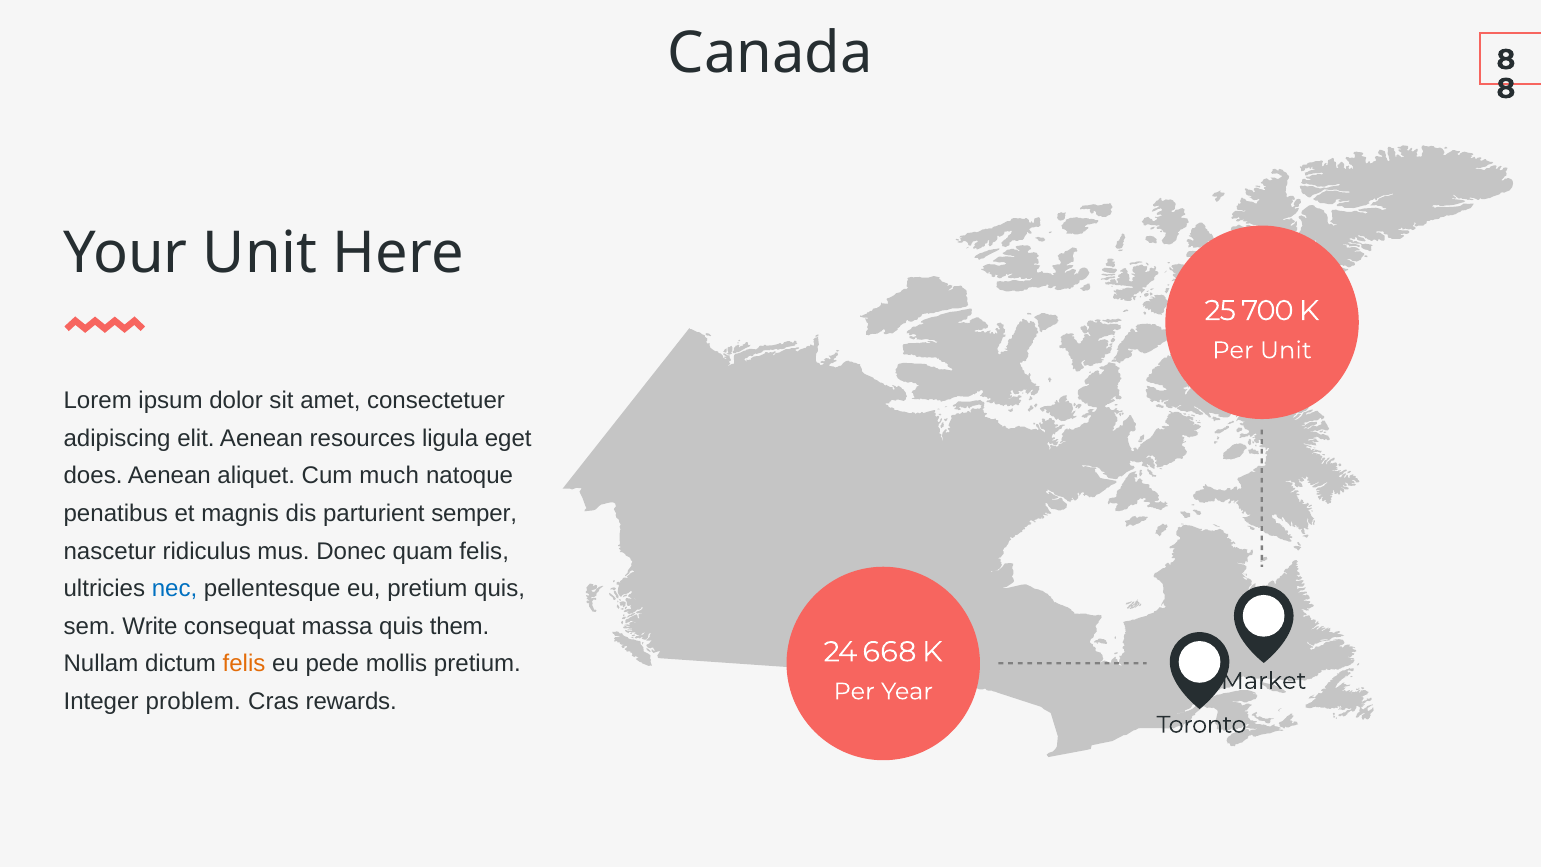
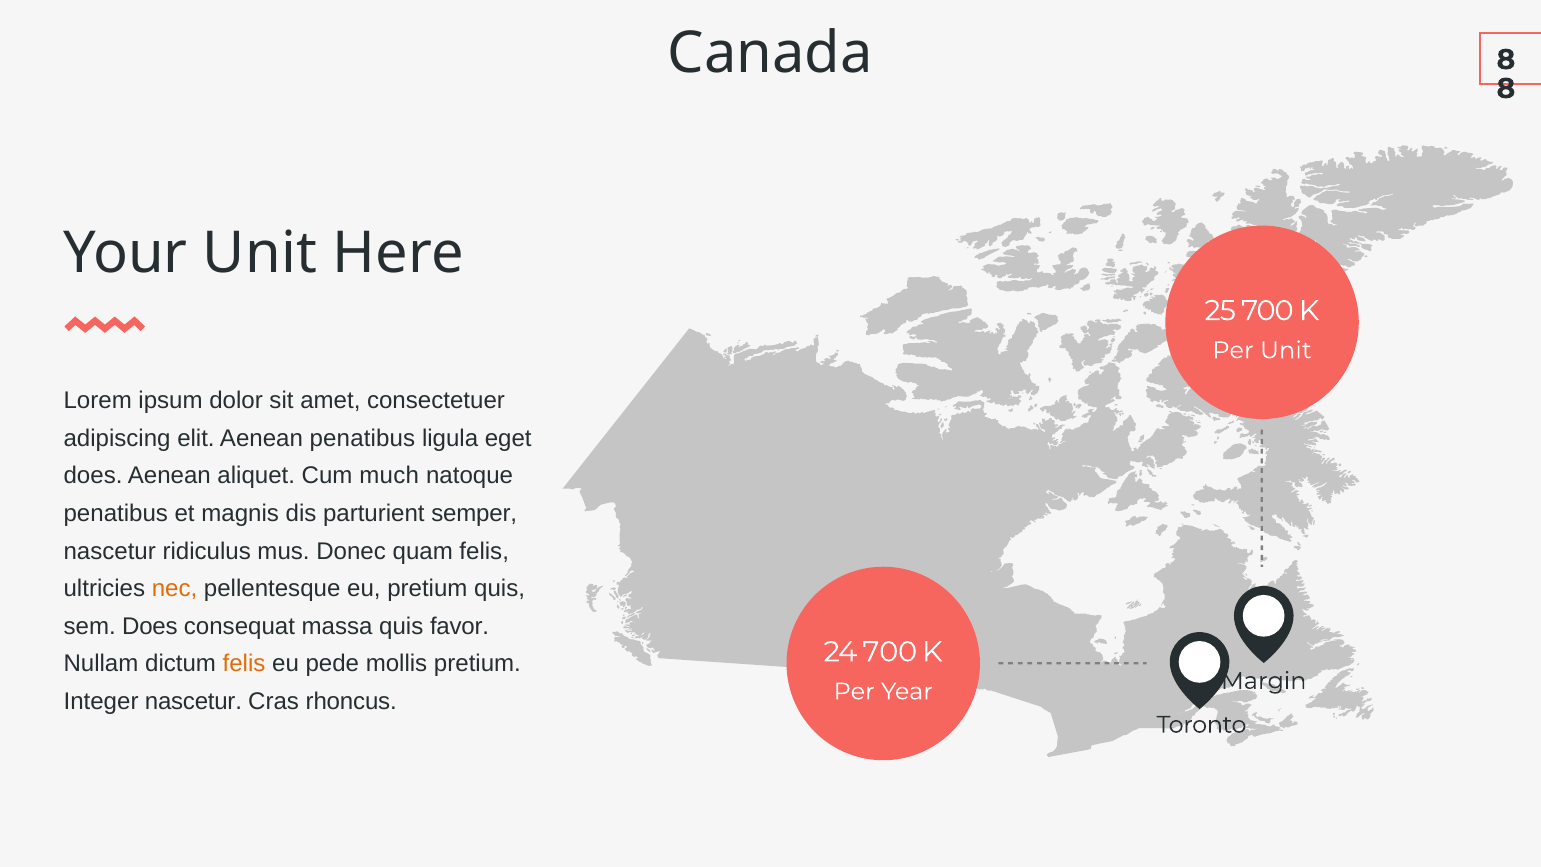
Aenean resources: resources -> penatibus (362, 438)
nec colour: blue -> orange (175, 589)
sem Write: Write -> Does (150, 626)
them: them -> favor (460, 626)
24 668: 668 -> 700 (890, 652)
Market: Market -> Margin (1264, 681)
Integer problem: problem -> nascetur (193, 701)
rewards: rewards -> rhoncus (351, 701)
